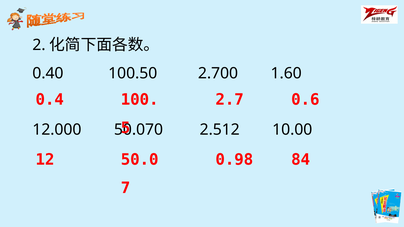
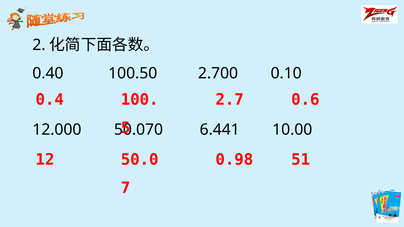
1.60: 1.60 -> 0.10 (286, 73)
2.512: 2.512 -> 6.441 (220, 130)
84: 84 -> 51 (301, 160)
